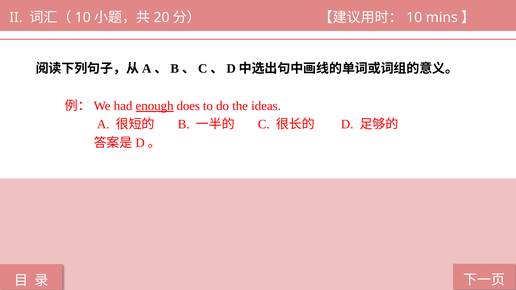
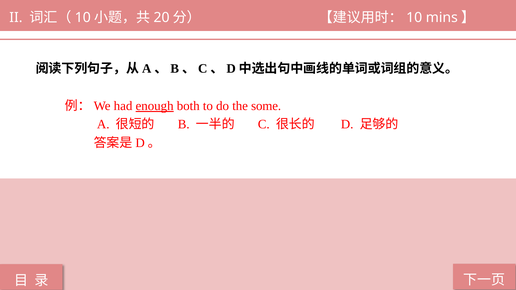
does: does -> both (188, 106)
ideas: ideas -> some (266, 106)
